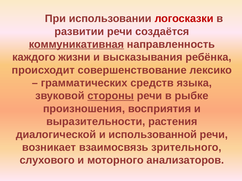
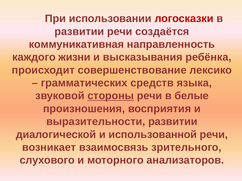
коммуникативная underline: present -> none (76, 44)
рыбке: рыбке -> белые (192, 96)
выразительности растения: растения -> развитии (173, 122)
